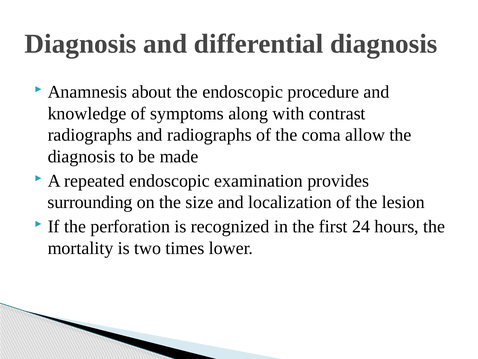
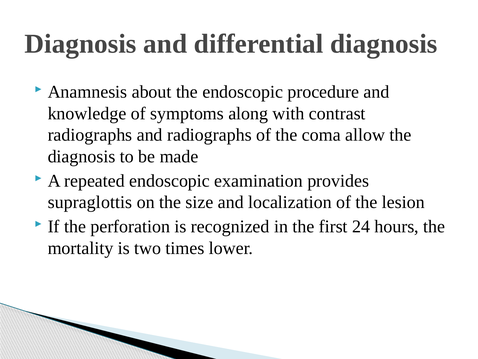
surrounding: surrounding -> supraglottis (90, 202)
